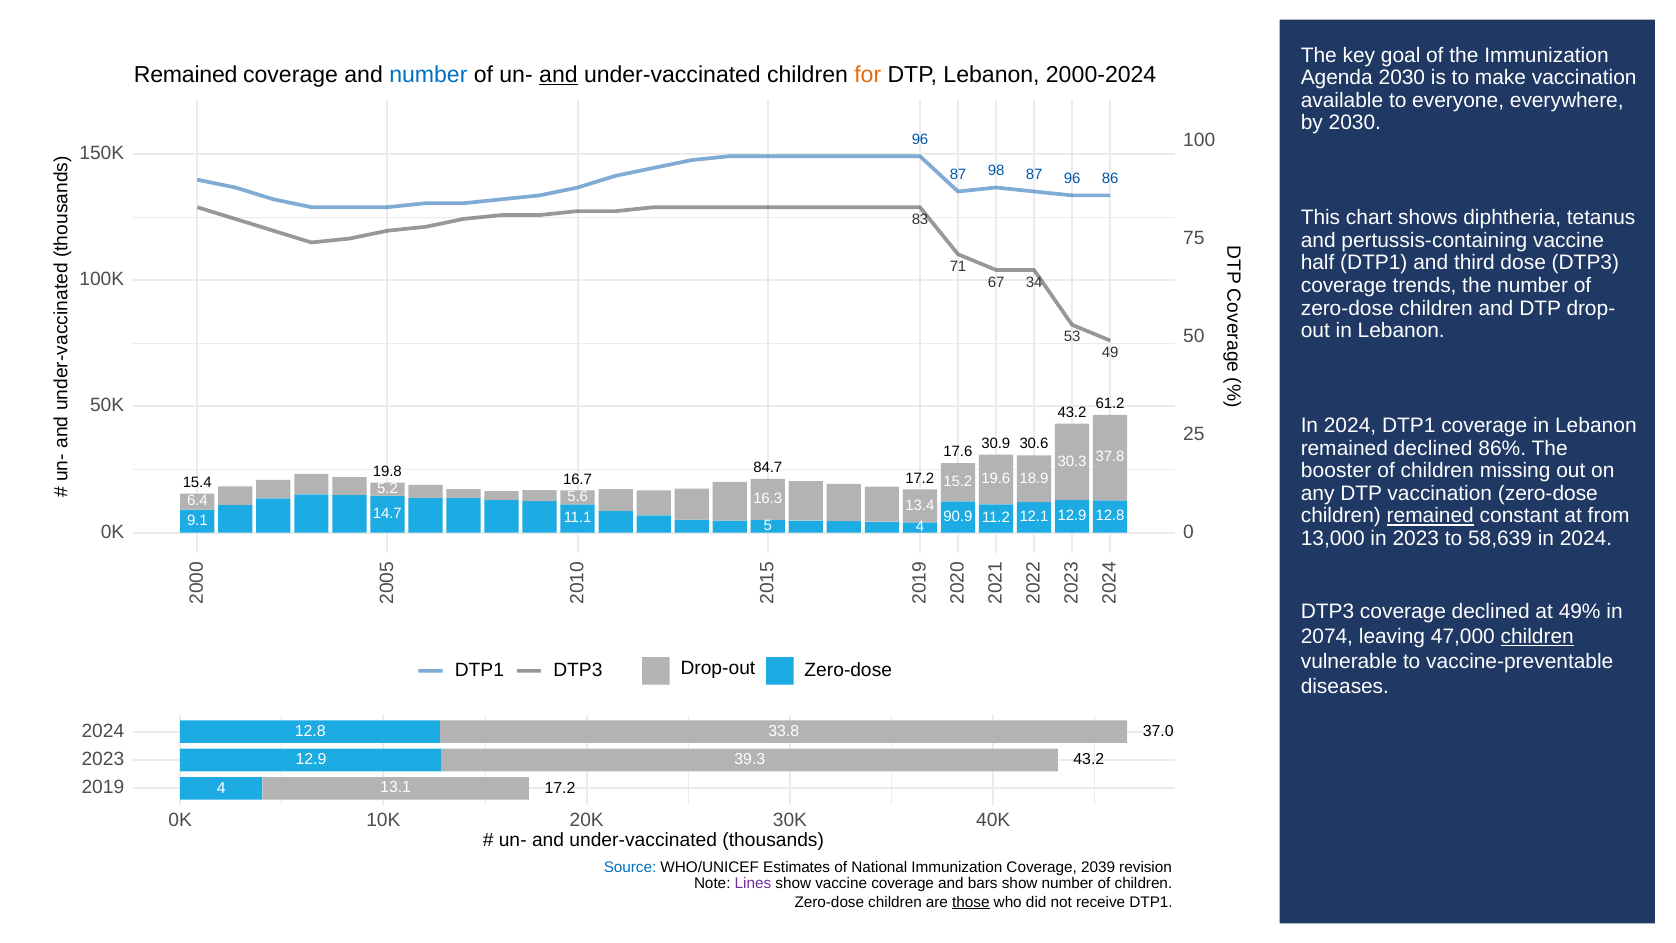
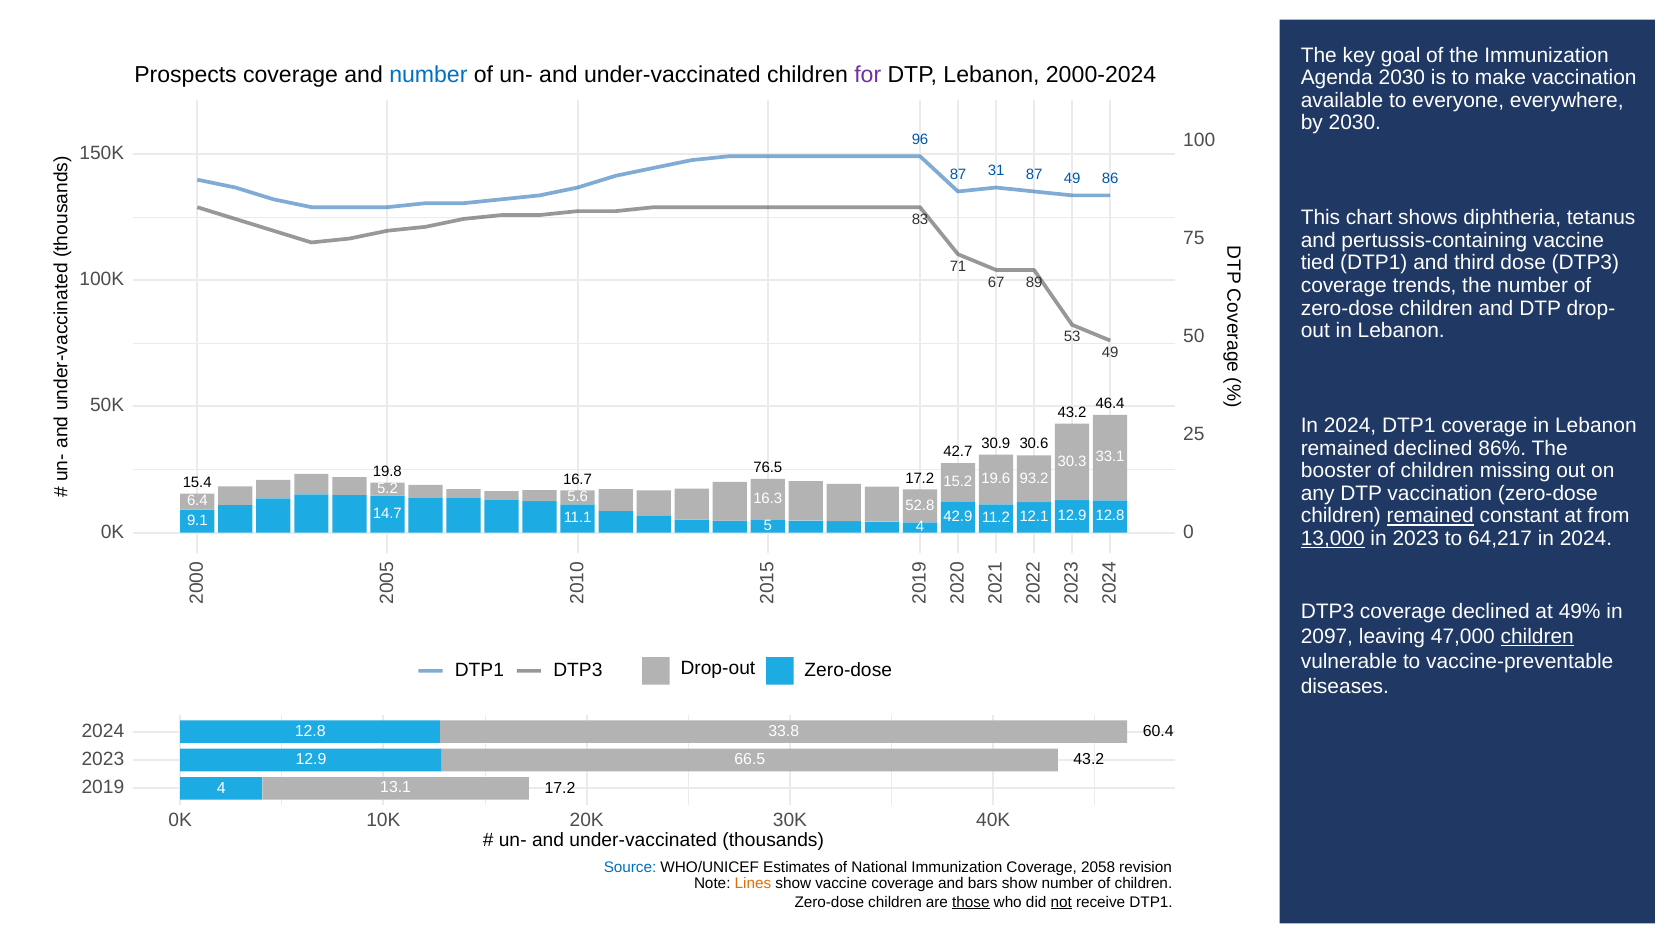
Remained: Remained -> Prospects (186, 74)
and underline: present -> none (558, 74)
for colour: orange -> purple (868, 74)
98: 98 -> 31 (996, 171)
87 96: 96 -> 49 (1072, 179)
half: half -> tied (1318, 263)
34: 34 -> 89 (1034, 282)
61.2: 61.2 -> 46.4 (1110, 404)
17.6: 17.6 -> 42.7 (958, 452)
37.8: 37.8 -> 33.1 (1110, 457)
84.7: 84.7 -> 76.5 (768, 467)
18.9: 18.9 -> 93.2 (1034, 478)
13.4: 13.4 -> 52.8 (920, 505)
90.9: 90.9 -> 42.9 (958, 516)
13,000 underline: none -> present (1333, 539)
58,639: 58,639 -> 64,217 (1500, 539)
2074: 2074 -> 2097 (1327, 636)
37.0: 37.0 -> 60.4 (1158, 731)
39.3: 39.3 -> 66.5 (750, 759)
2039: 2039 -> 2058 (1098, 867)
Lines colour: purple -> orange (753, 883)
not underline: none -> present (1061, 902)
